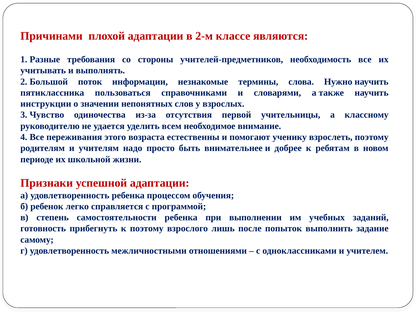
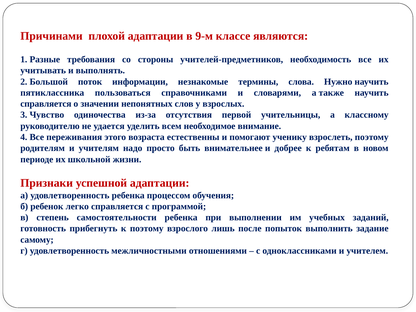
2-м: 2-м -> 9-м (204, 36)
инструкции: инструкции -> справляется (46, 104)
